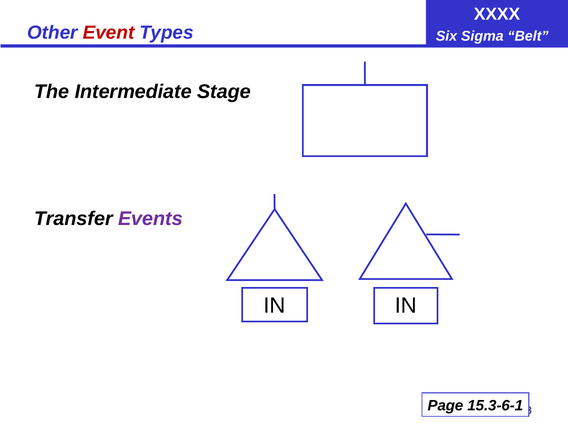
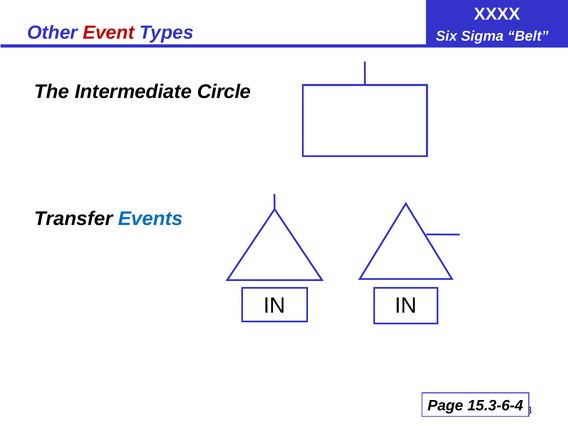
Stage: Stage -> Circle (224, 92)
Events colour: purple -> blue (150, 219)
15.3-6-1: 15.3-6-1 -> 15.3-6-4 (495, 406)
